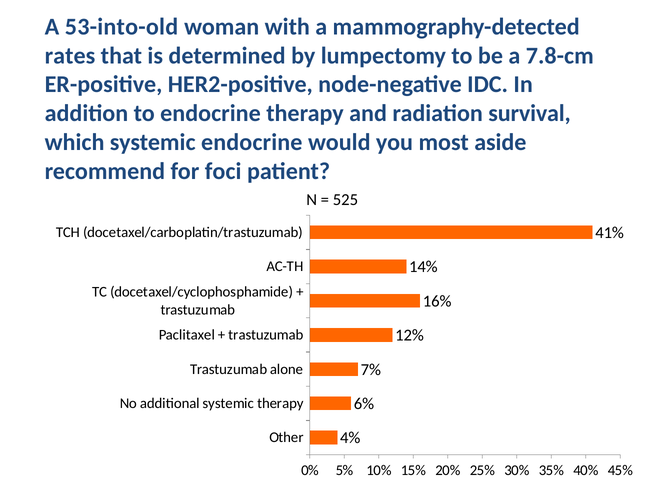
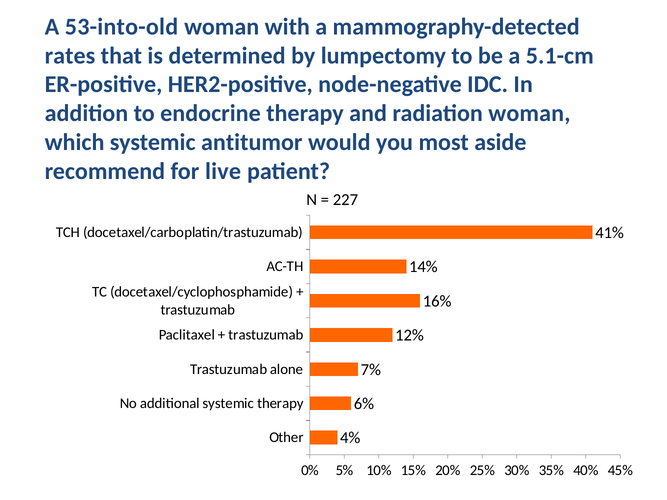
7.8-cm: 7.8-cm -> 5.1-cm (560, 56)
radiation survival: survival -> woman (529, 113)
systemic endocrine: endocrine -> antitumor (252, 142)
foci: foci -> live (223, 171)
525: 525 -> 227 (345, 200)
